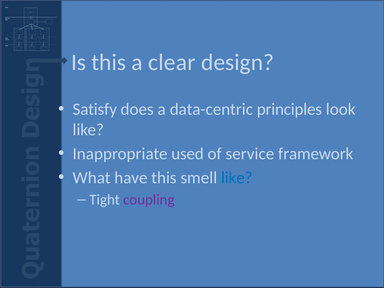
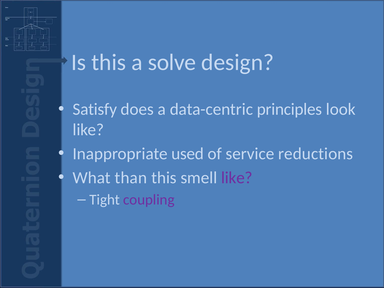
clear: clear -> solve (172, 62)
framework: framework -> reductions (316, 154)
have: have -> than (131, 178)
like colour: blue -> purple (237, 178)
